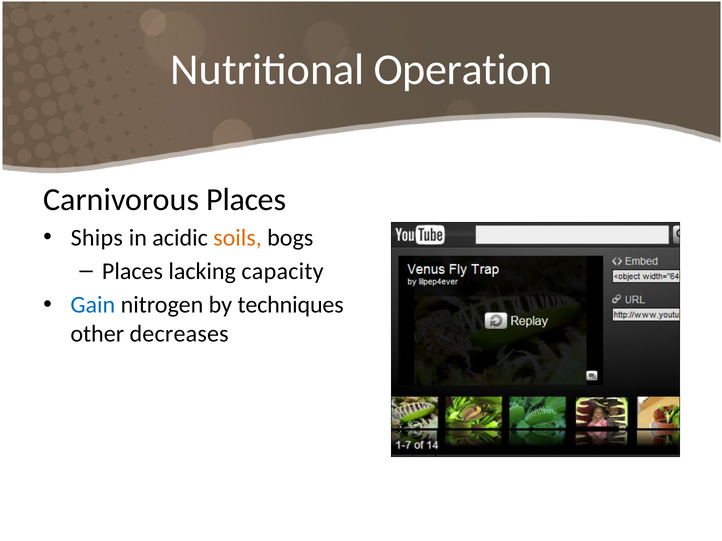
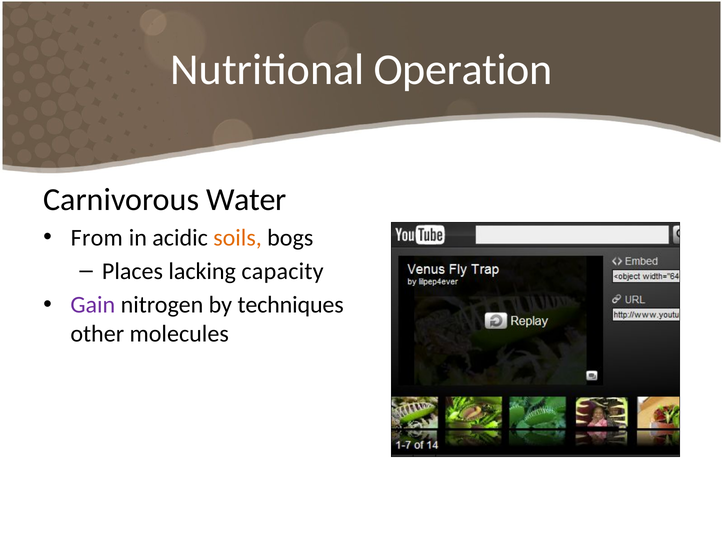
Carnivorous Places: Places -> Water (246, 200)
Ships: Ships -> From (97, 238)
Gain colour: blue -> purple (93, 305)
decreases: decreases -> molecules (179, 334)
